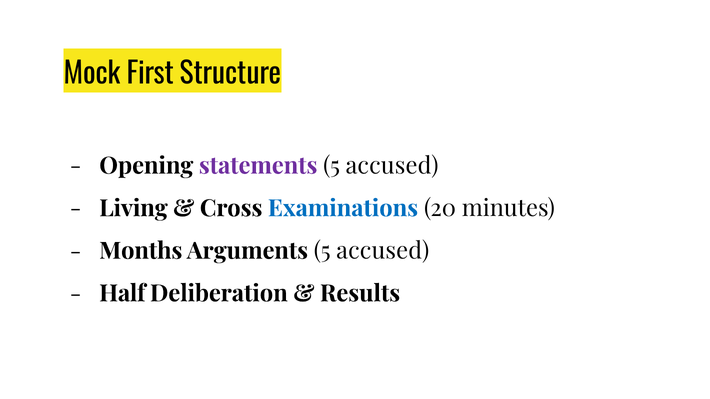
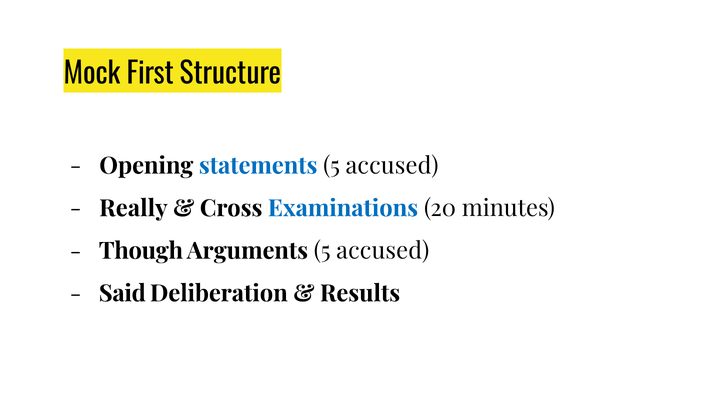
statements colour: purple -> blue (258, 166)
Living: Living -> Really (133, 209)
Months: Months -> Though (141, 251)
Half: Half -> Said (122, 294)
